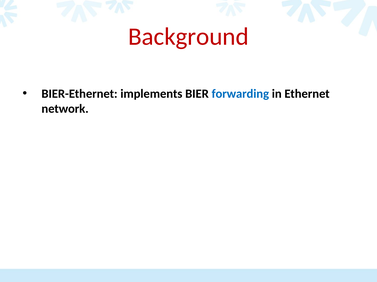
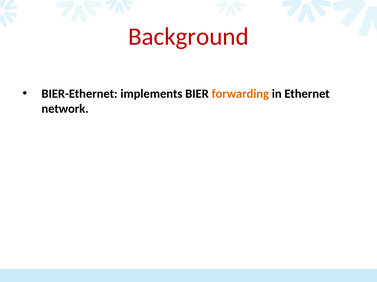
forwarding colour: blue -> orange (240, 94)
